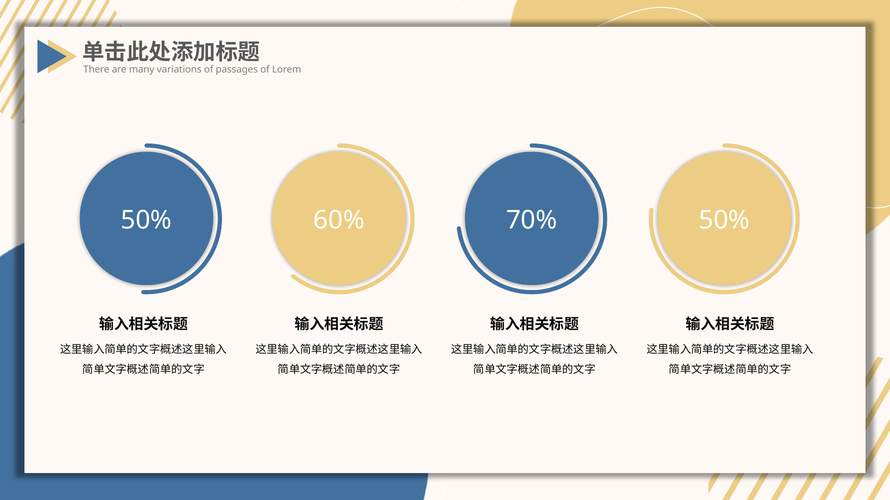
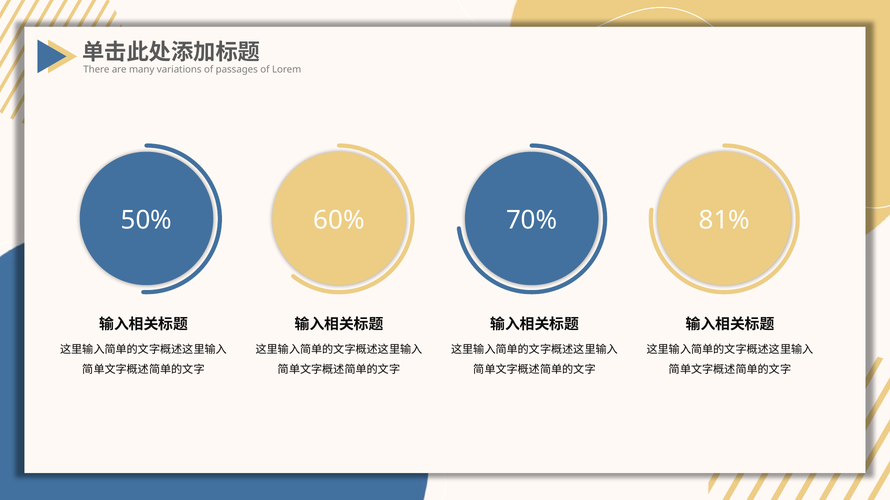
50%: 50% -> 81% (724, 220)
